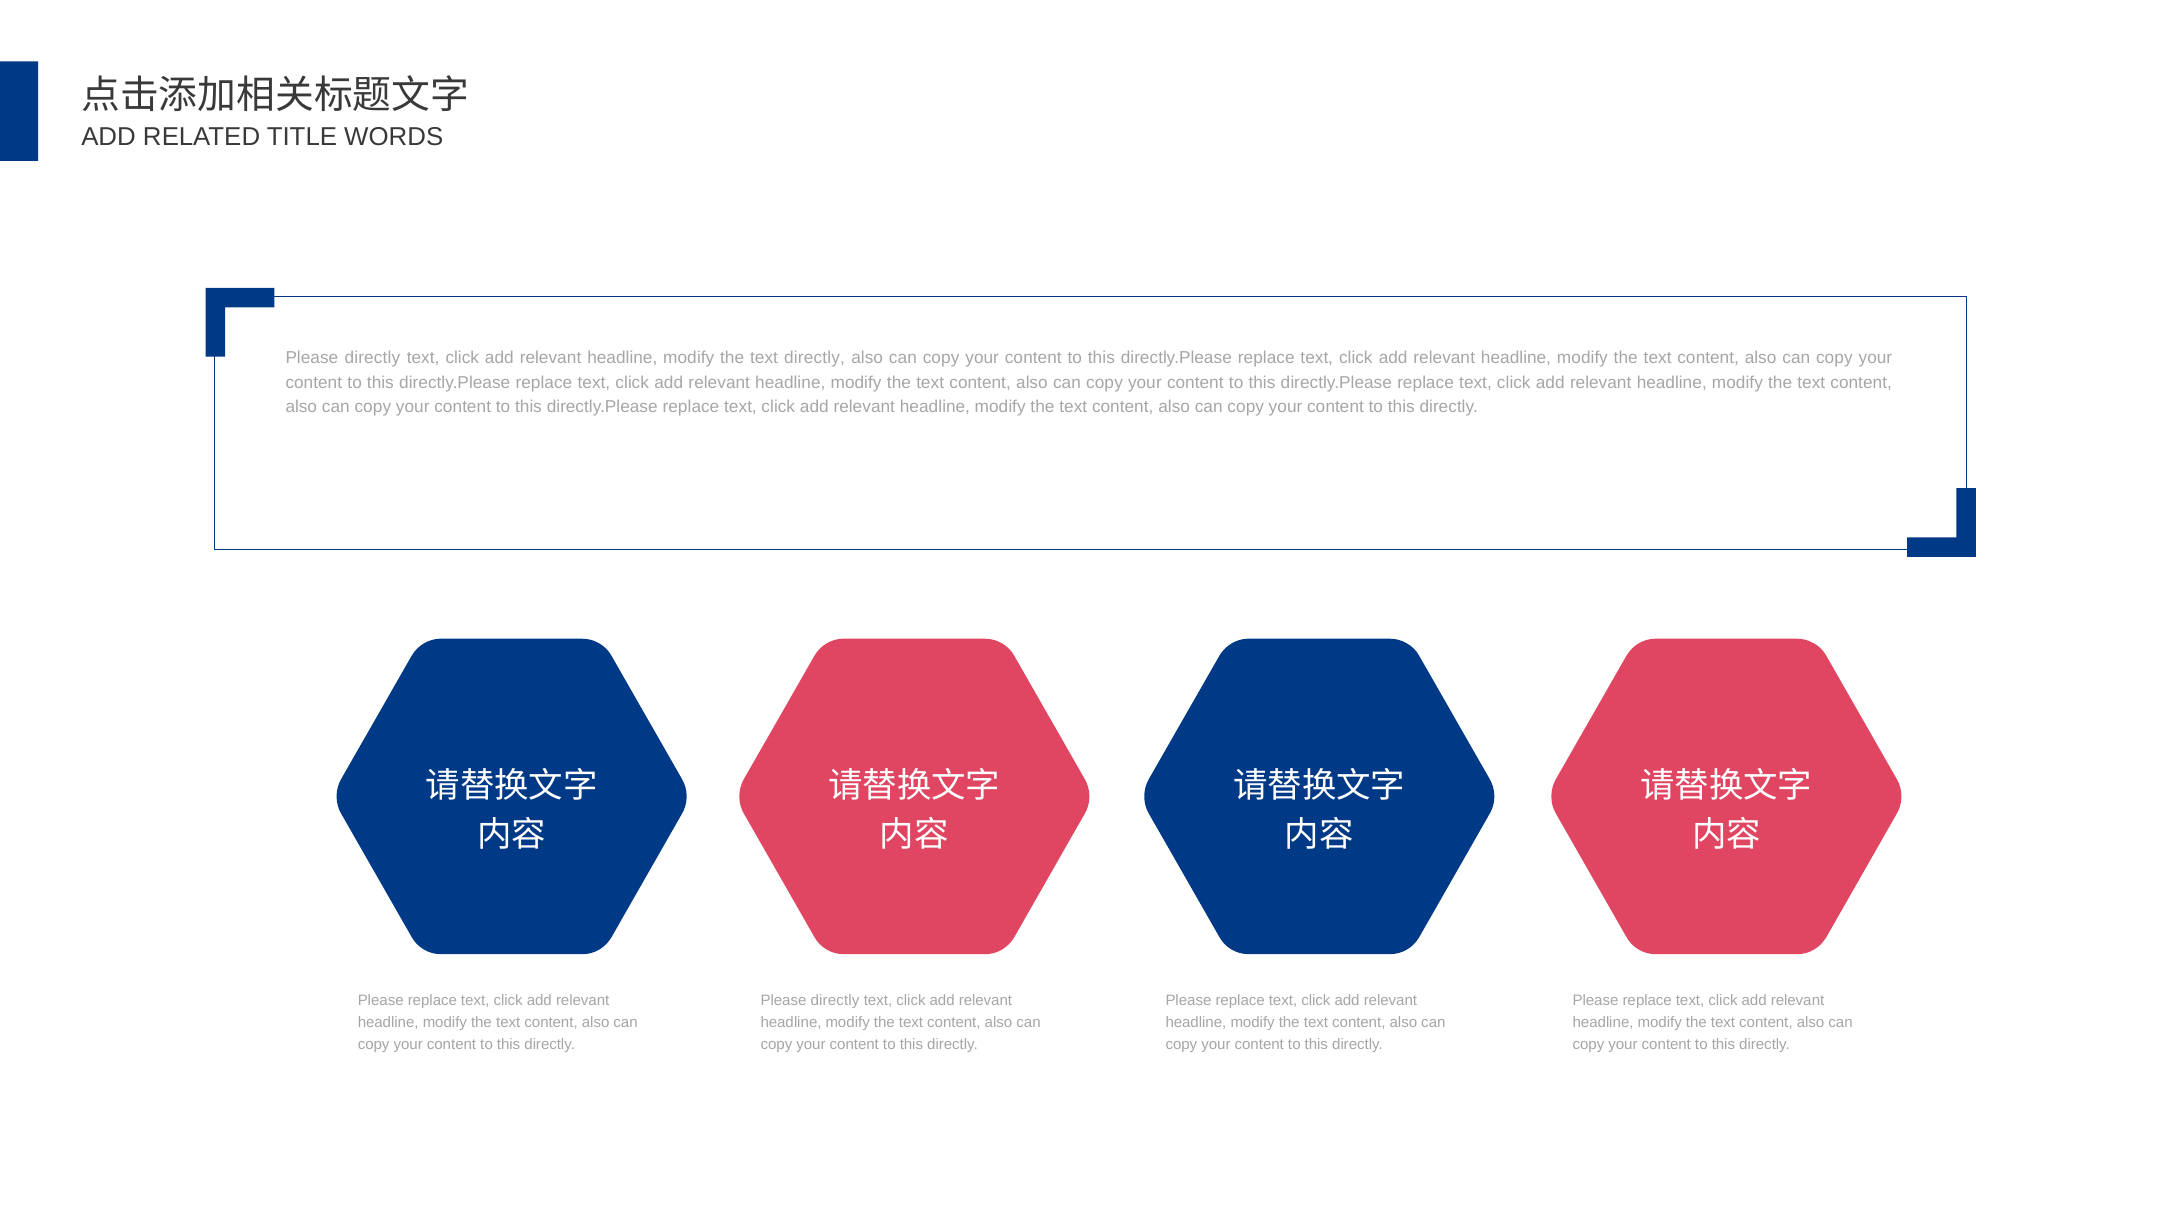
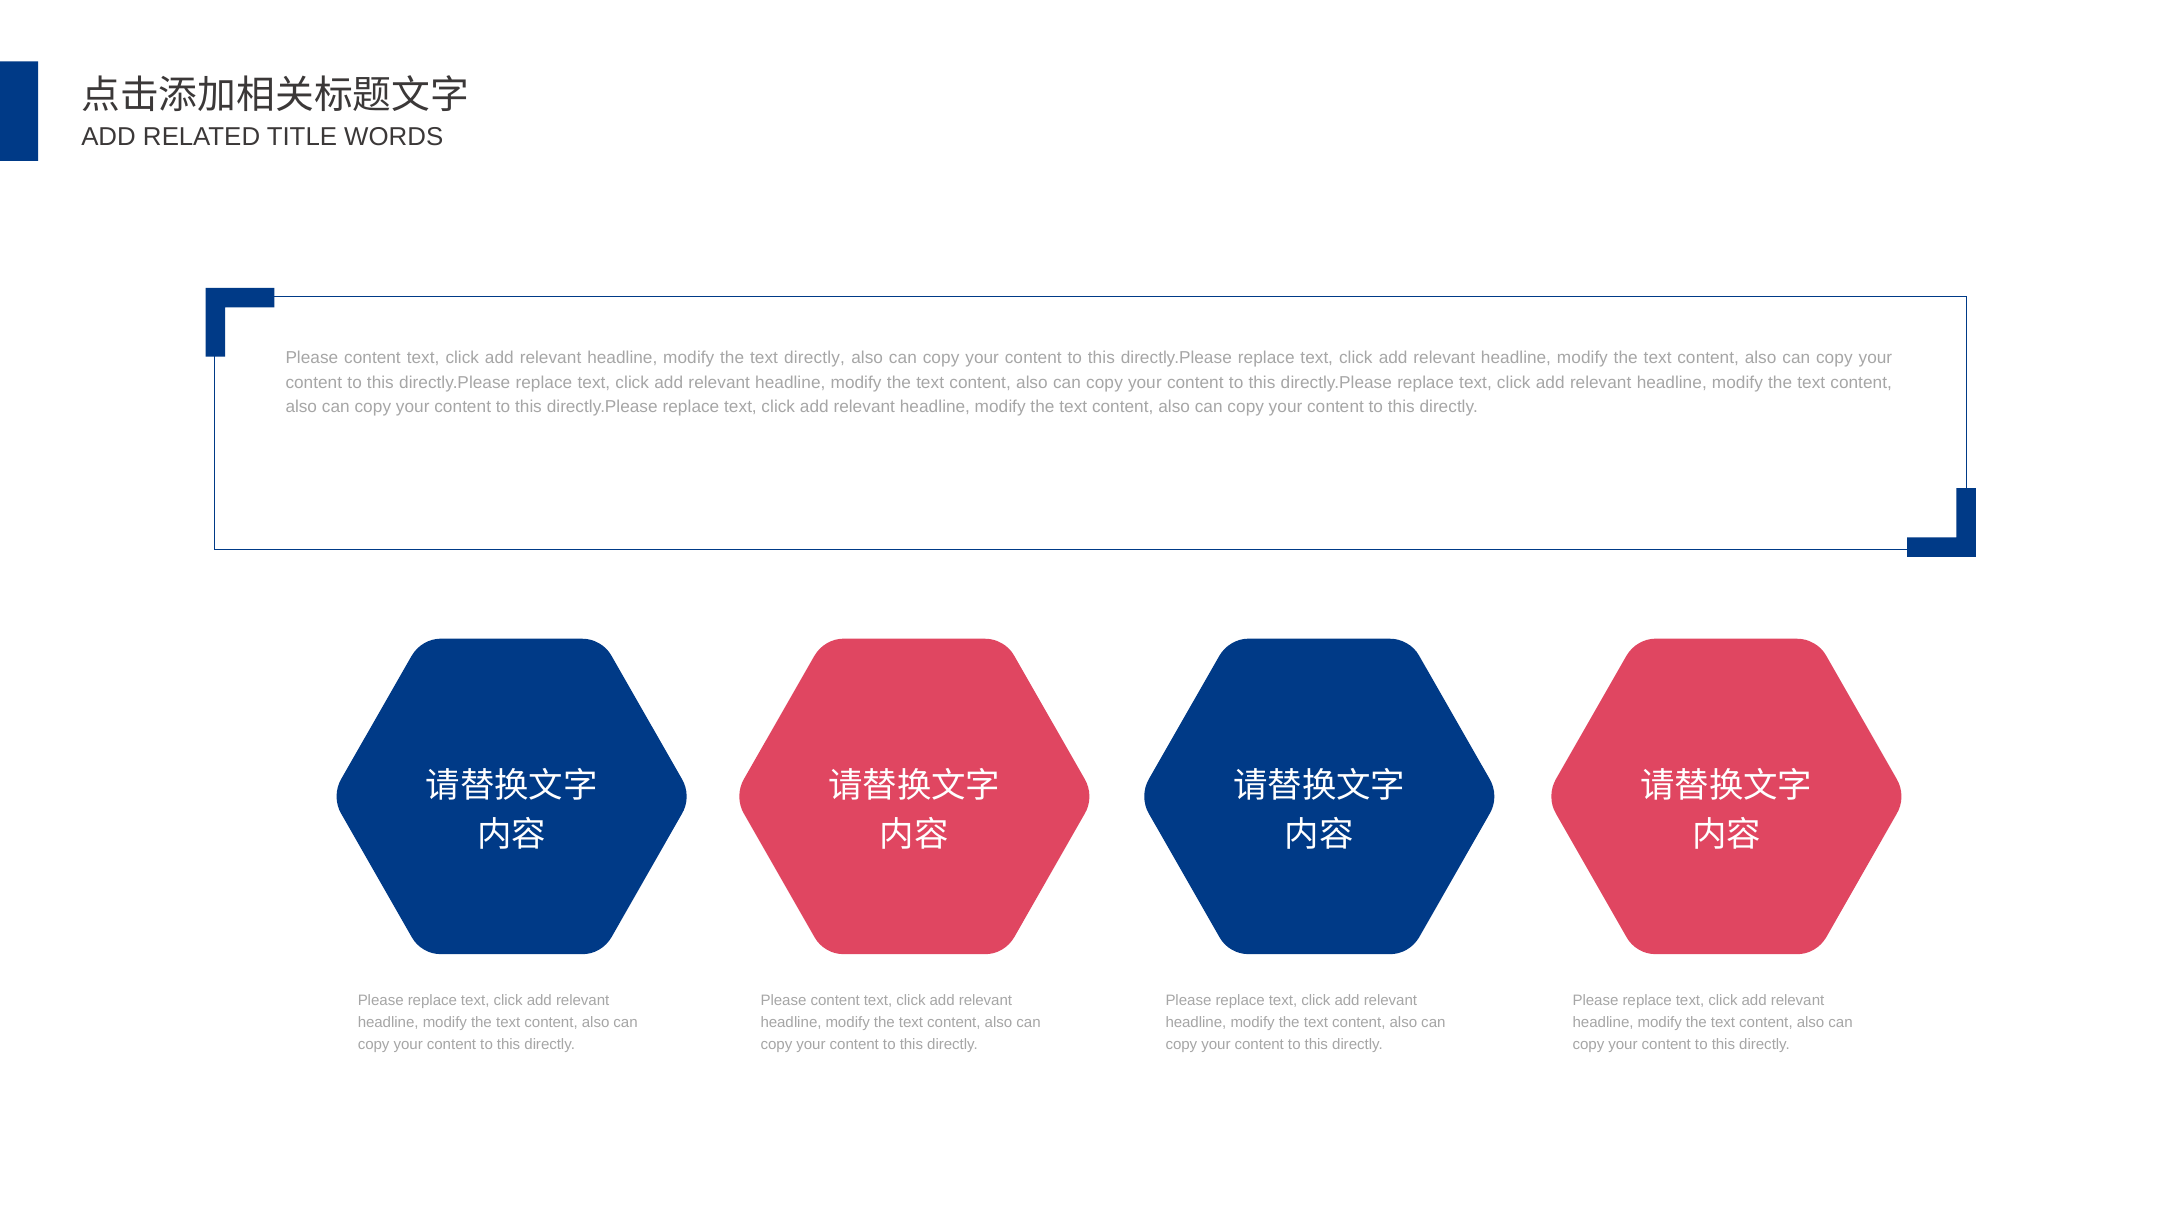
directly: directly -> content (372, 358)
directly: directly -> content (835, 1001)
